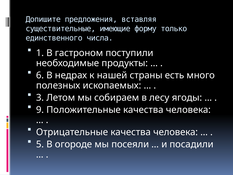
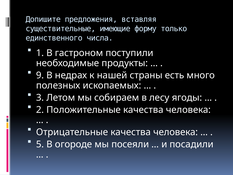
6: 6 -> 9 (40, 75)
9: 9 -> 2 (40, 110)
